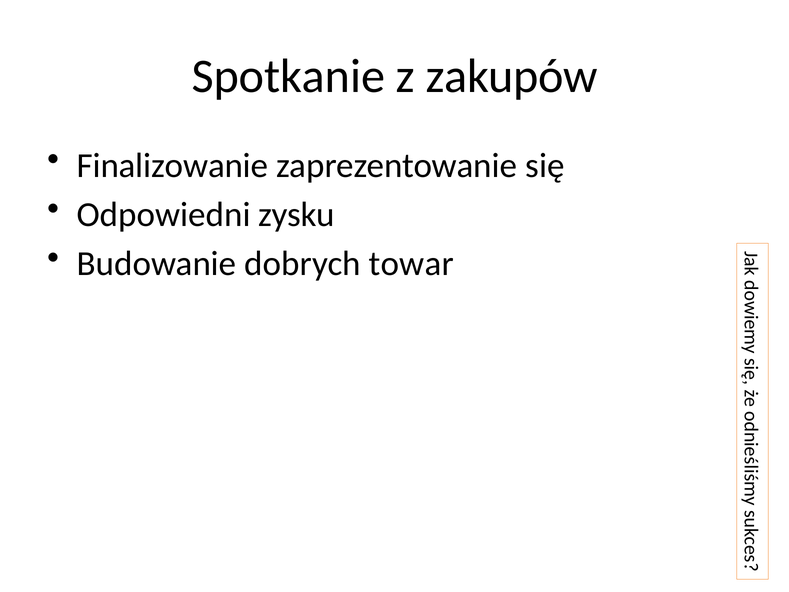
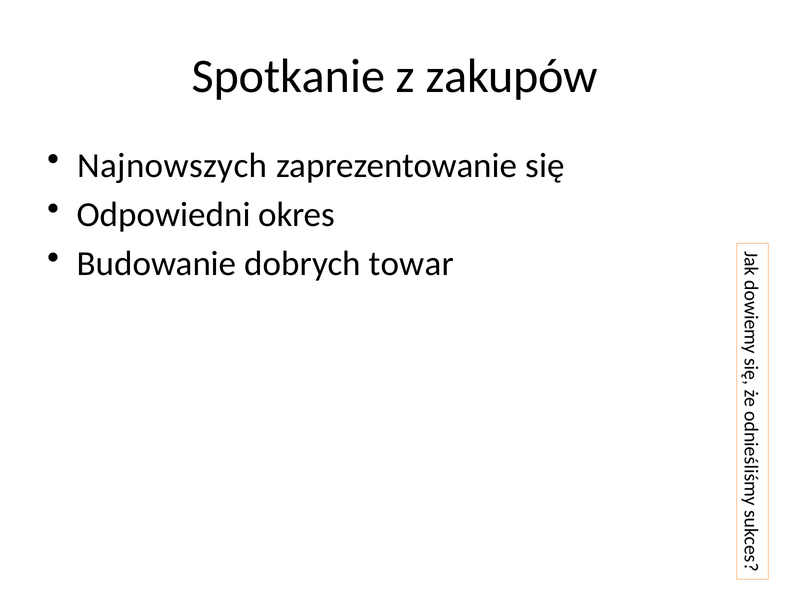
Finalizowanie: Finalizowanie -> Najnowszych (172, 165)
zysku: zysku -> okres (297, 215)
